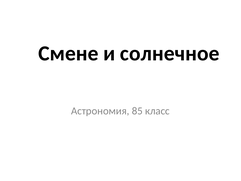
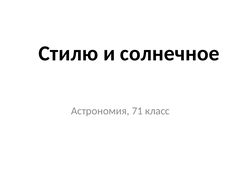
Смене: Смене -> Стилю (68, 53)
85: 85 -> 71 (137, 111)
